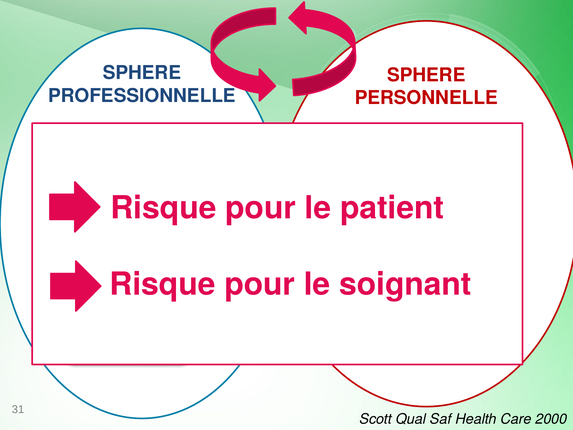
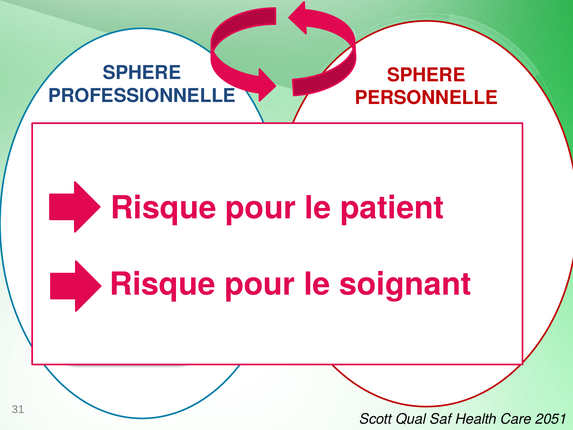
2000: 2000 -> 2051 (551, 419)
